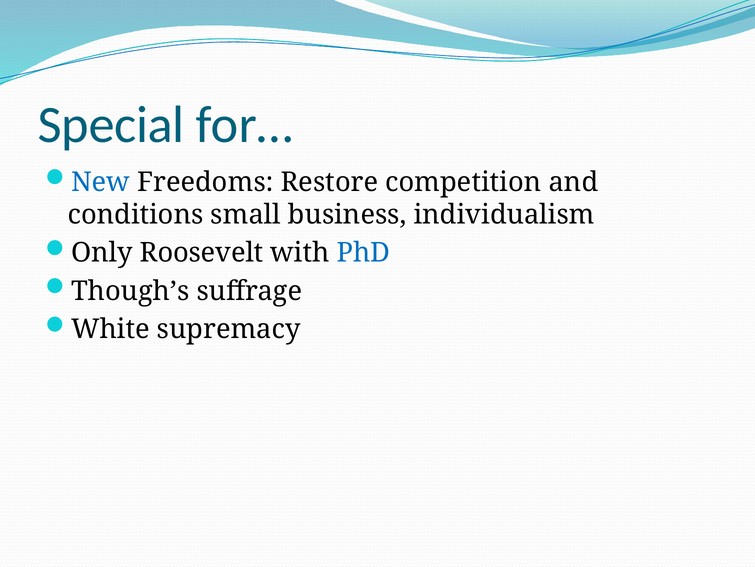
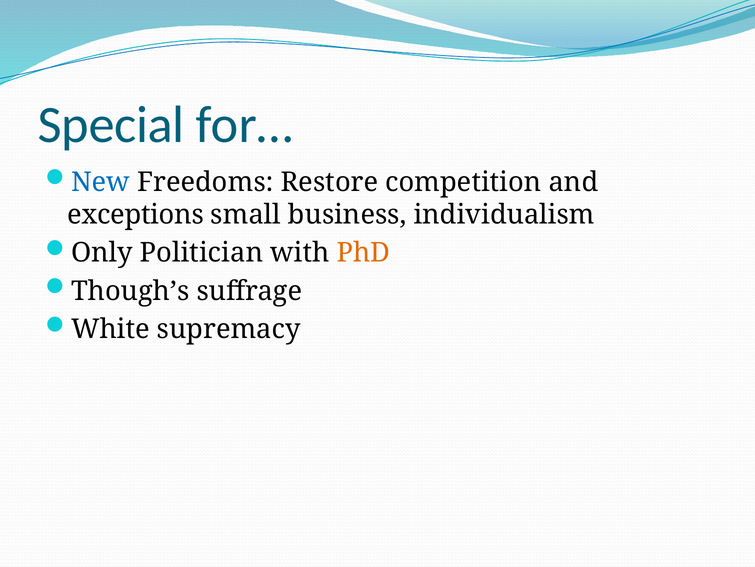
conditions: conditions -> exceptions (136, 214)
Roosevelt: Roosevelt -> Politician (202, 253)
PhD colour: blue -> orange (363, 253)
